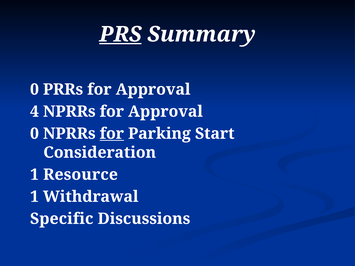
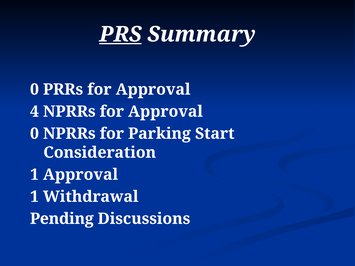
for underline: present -> none (112, 134)
1 Resource: Resource -> Approval (81, 175)
Specific: Specific -> Pending (62, 219)
